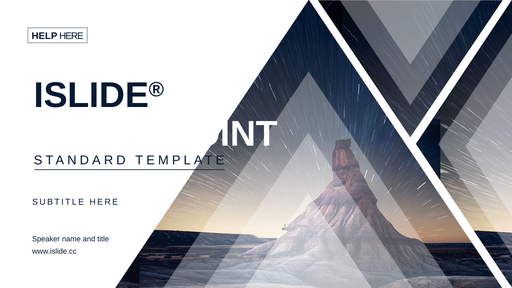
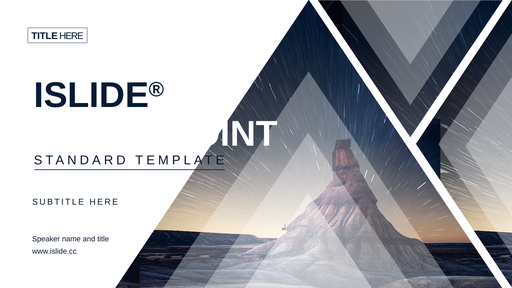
HELP: HELP -> TITLE (45, 36)
